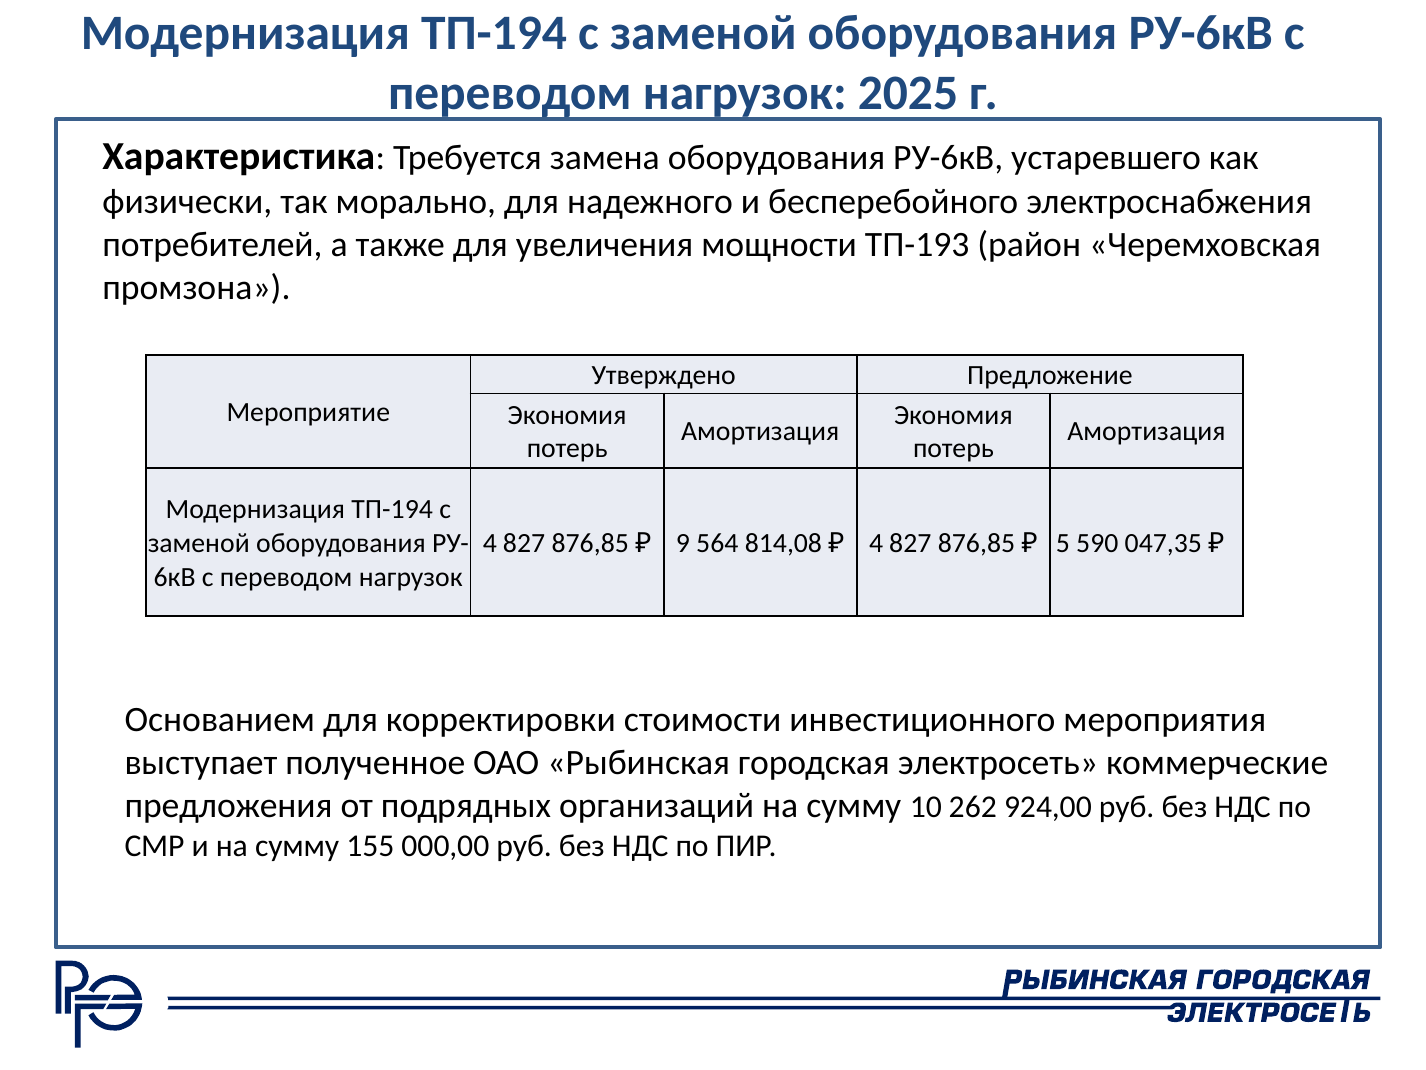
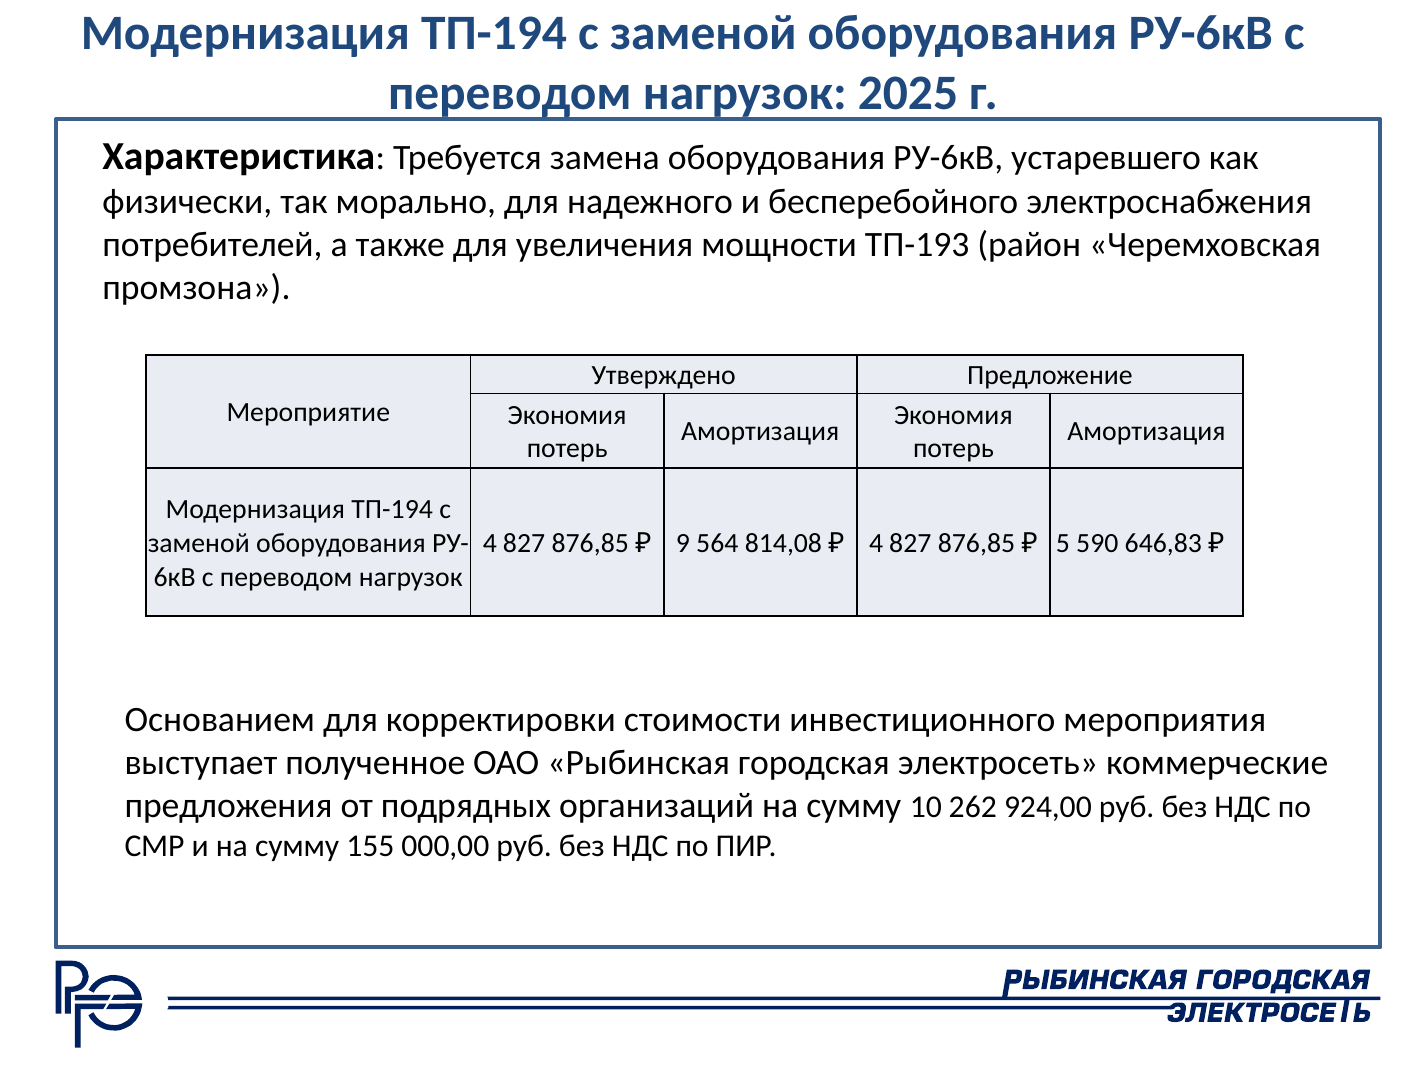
047,35: 047,35 -> 646,83 (1163, 543)
